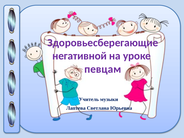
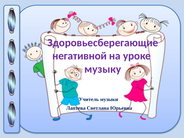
певцам: певцам -> музыку (103, 69)
